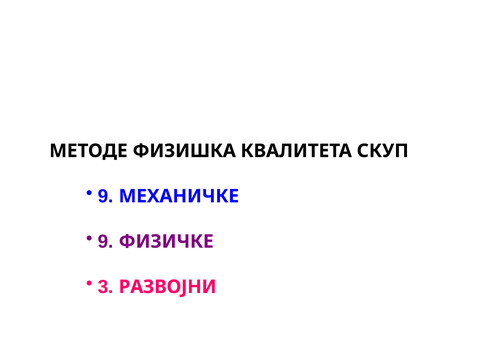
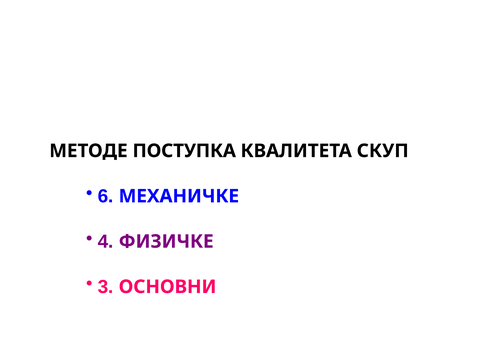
ФИЗИШКА: ФИЗИШКА -> ПОСТУПКА (184, 151)
9: 9 -> 6 (106, 196)
9: 9 -> 4 (106, 241)
РАЗВОЈНИ: РАЗВОЈНИ -> ОСНОВНИ (168, 287)
